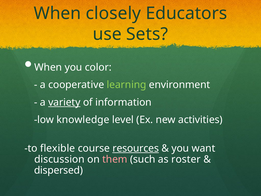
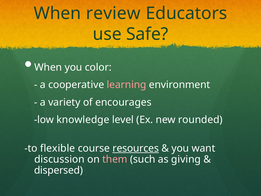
closely: closely -> review (113, 13)
Sets: Sets -> Safe (147, 34)
learning colour: light green -> pink (127, 85)
variety underline: present -> none (64, 102)
information: information -> encourages (123, 102)
activities: activities -> rounded (200, 120)
roster: roster -> giving (186, 159)
